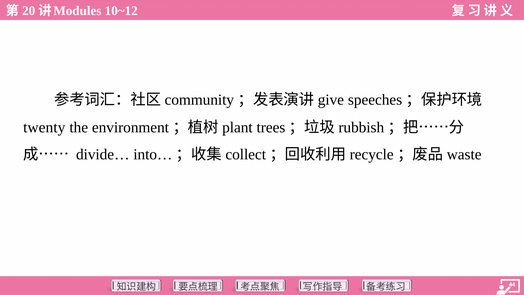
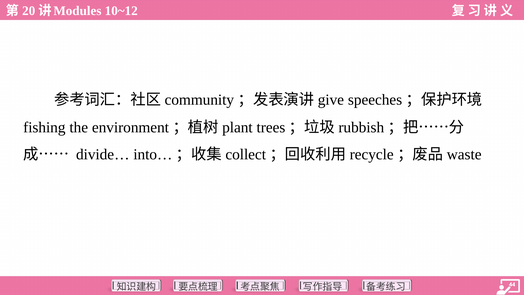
twenty: twenty -> fishing (44, 127)
